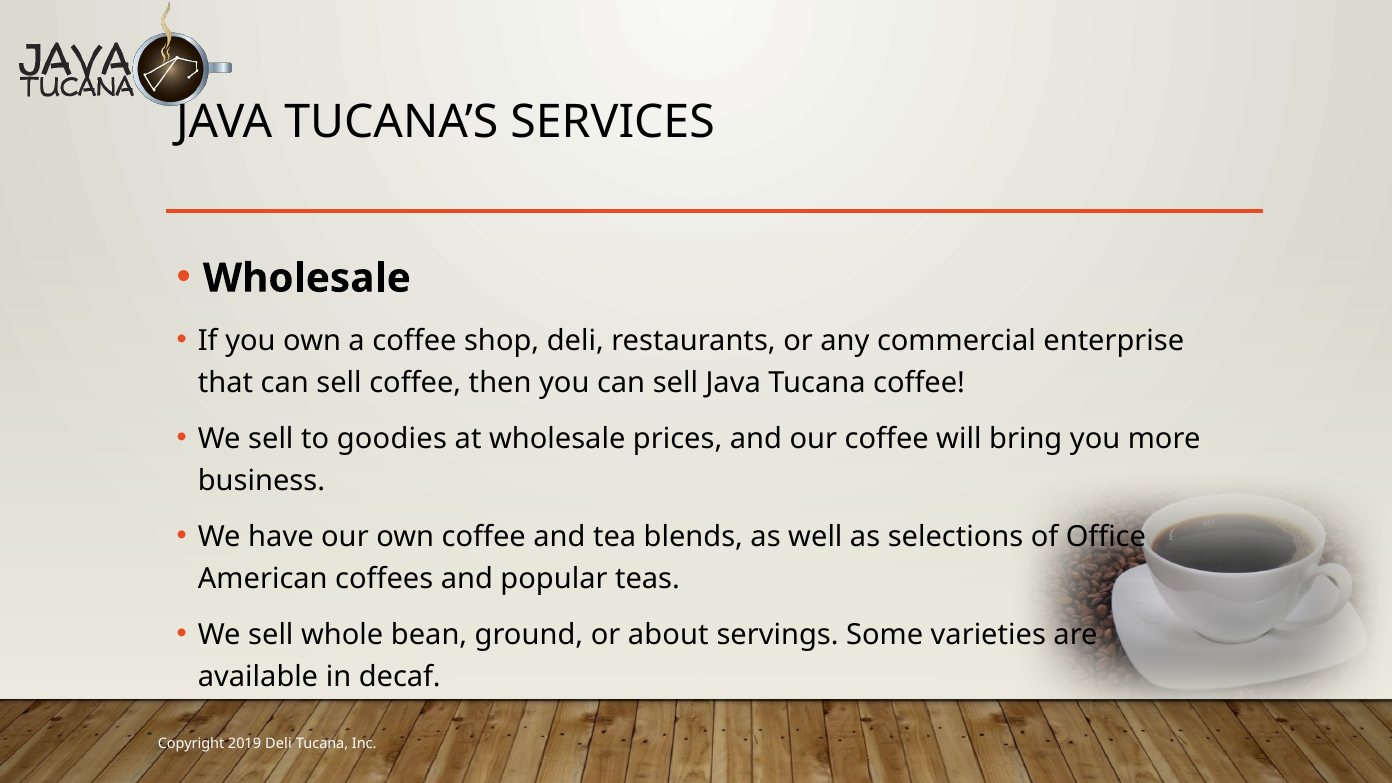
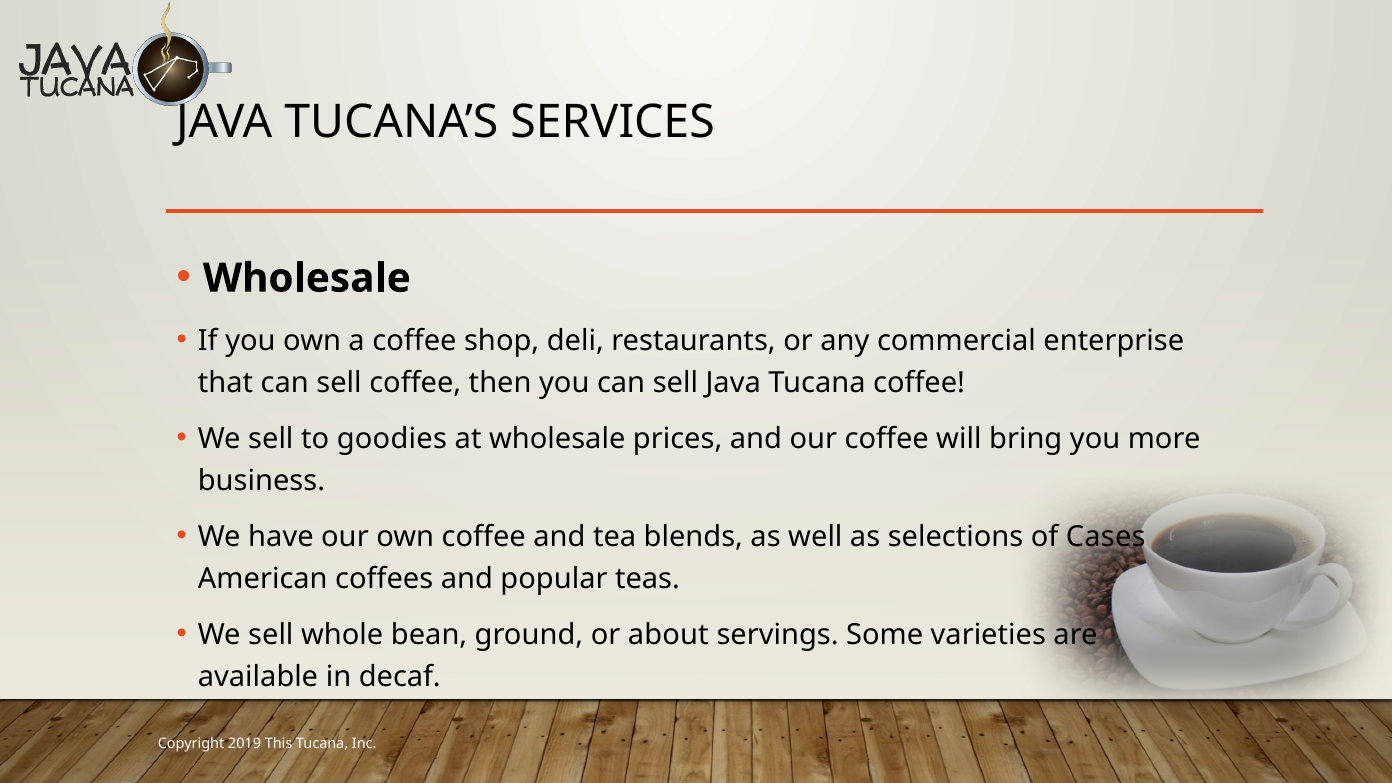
Office: Office -> Cases (1106, 537)
2019 Deli: Deli -> This (279, 744)
